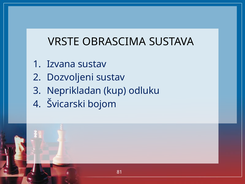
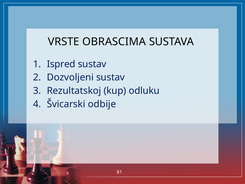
Izvana: Izvana -> Ispred (61, 64)
Neprikladan: Neprikladan -> Rezultatskoj (74, 91)
bojom: bojom -> odbije (102, 104)
